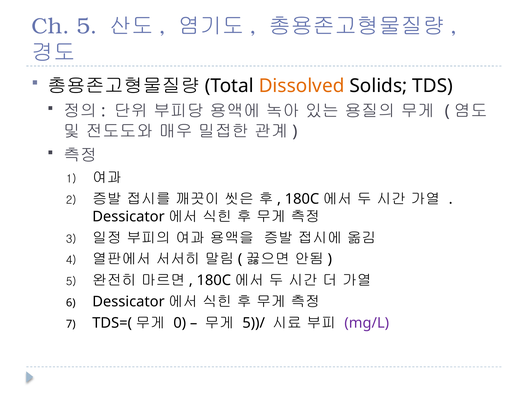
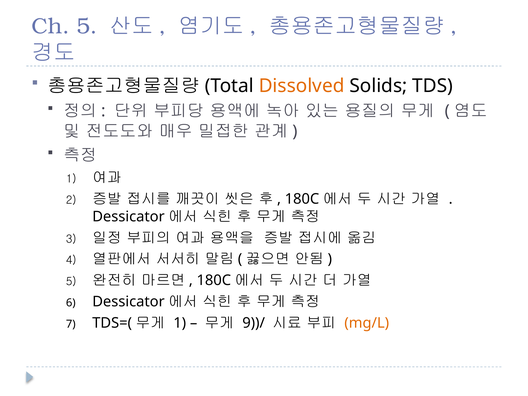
0: 0 -> 1 (180, 323)
5))/: 5))/ -> 9))/ (254, 323)
mg/L colour: purple -> orange (367, 323)
